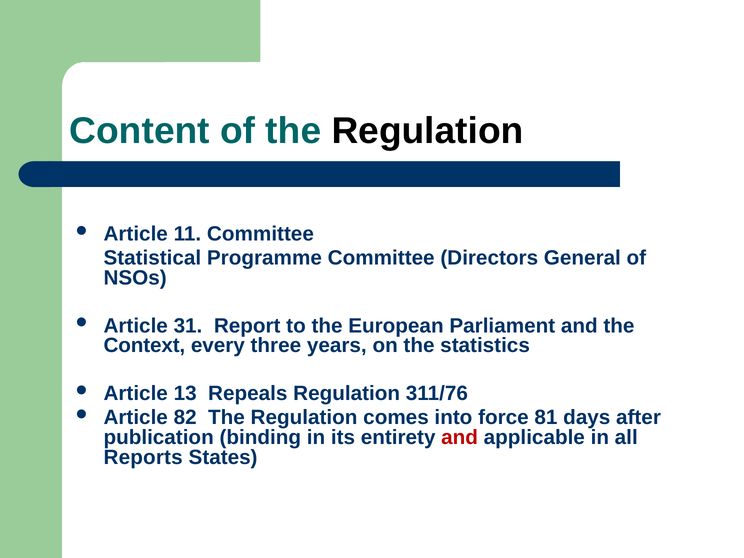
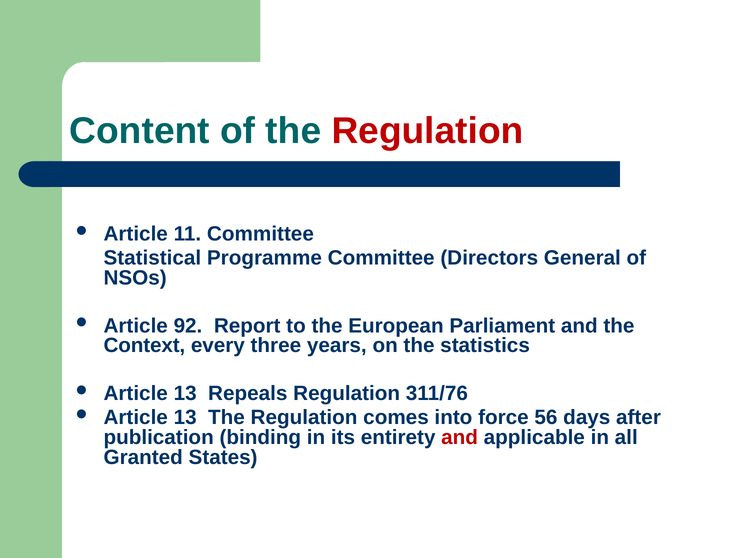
Regulation colour: black -> red (428, 131)
31: 31 -> 92 (188, 326)
82: 82 -> 13 (185, 418)
81: 81 -> 56 (546, 418)
Reports: Reports -> Granted (143, 457)
